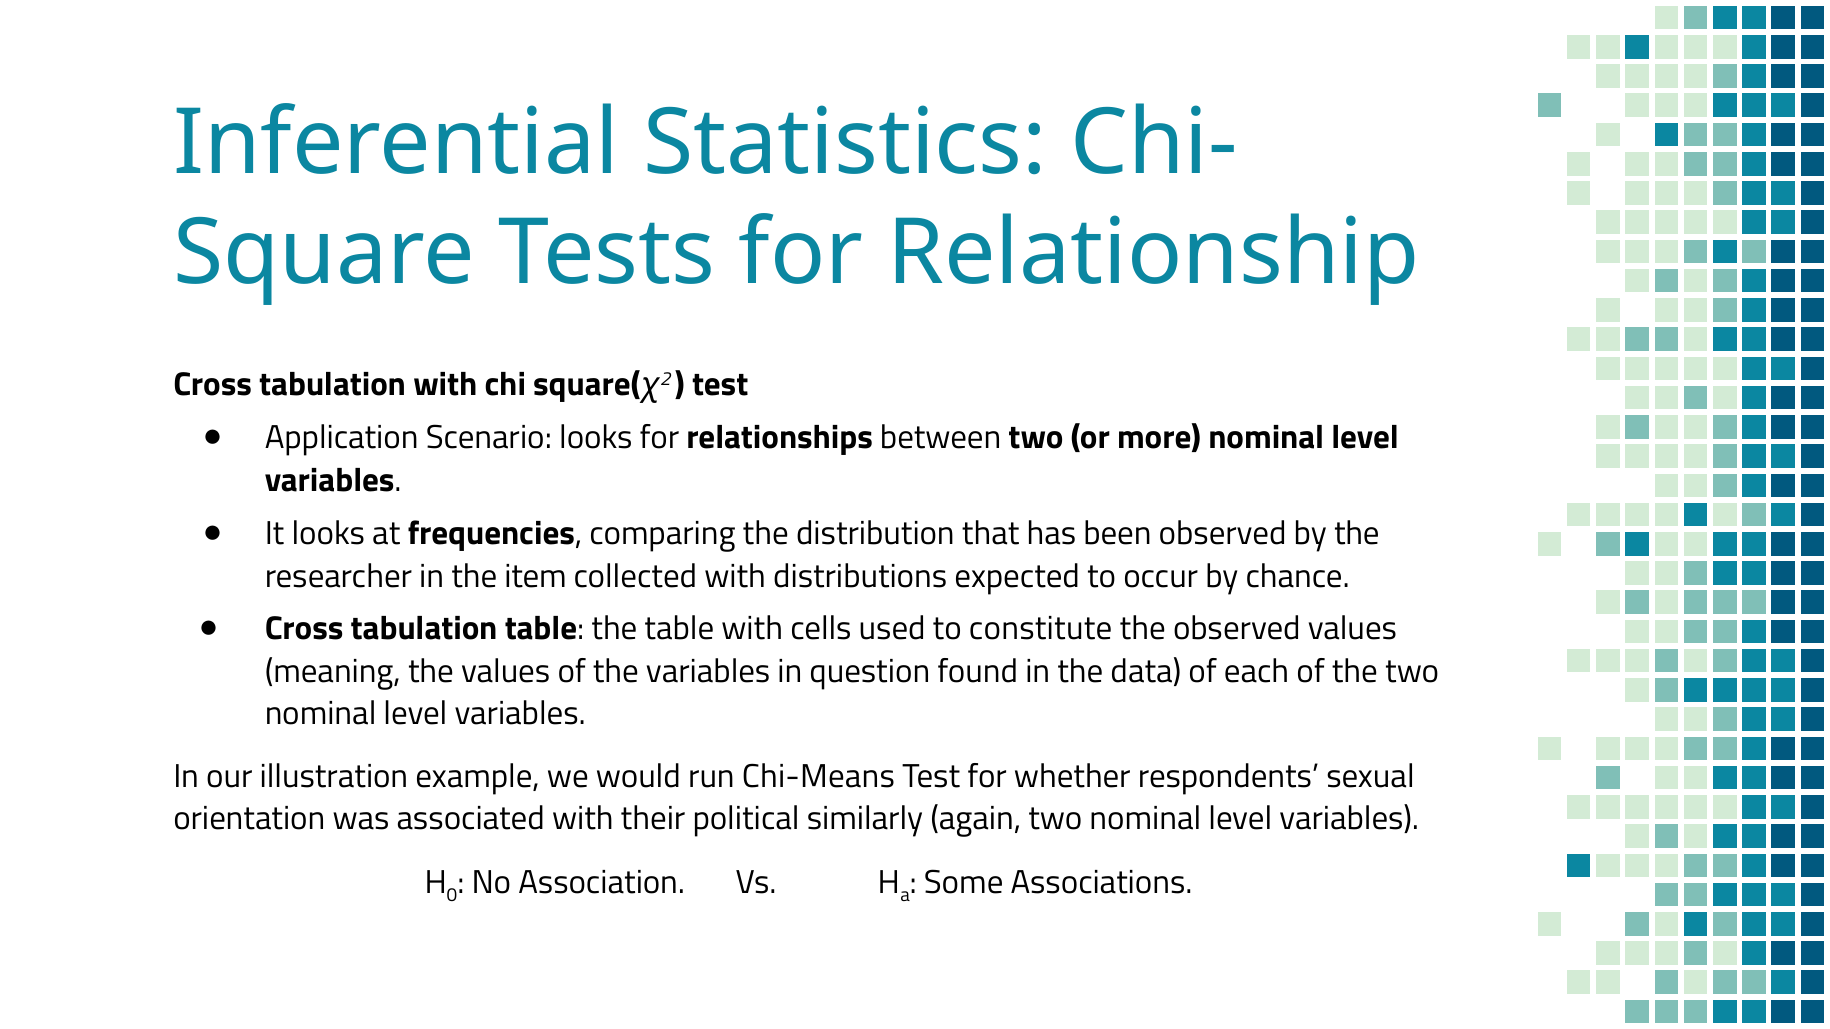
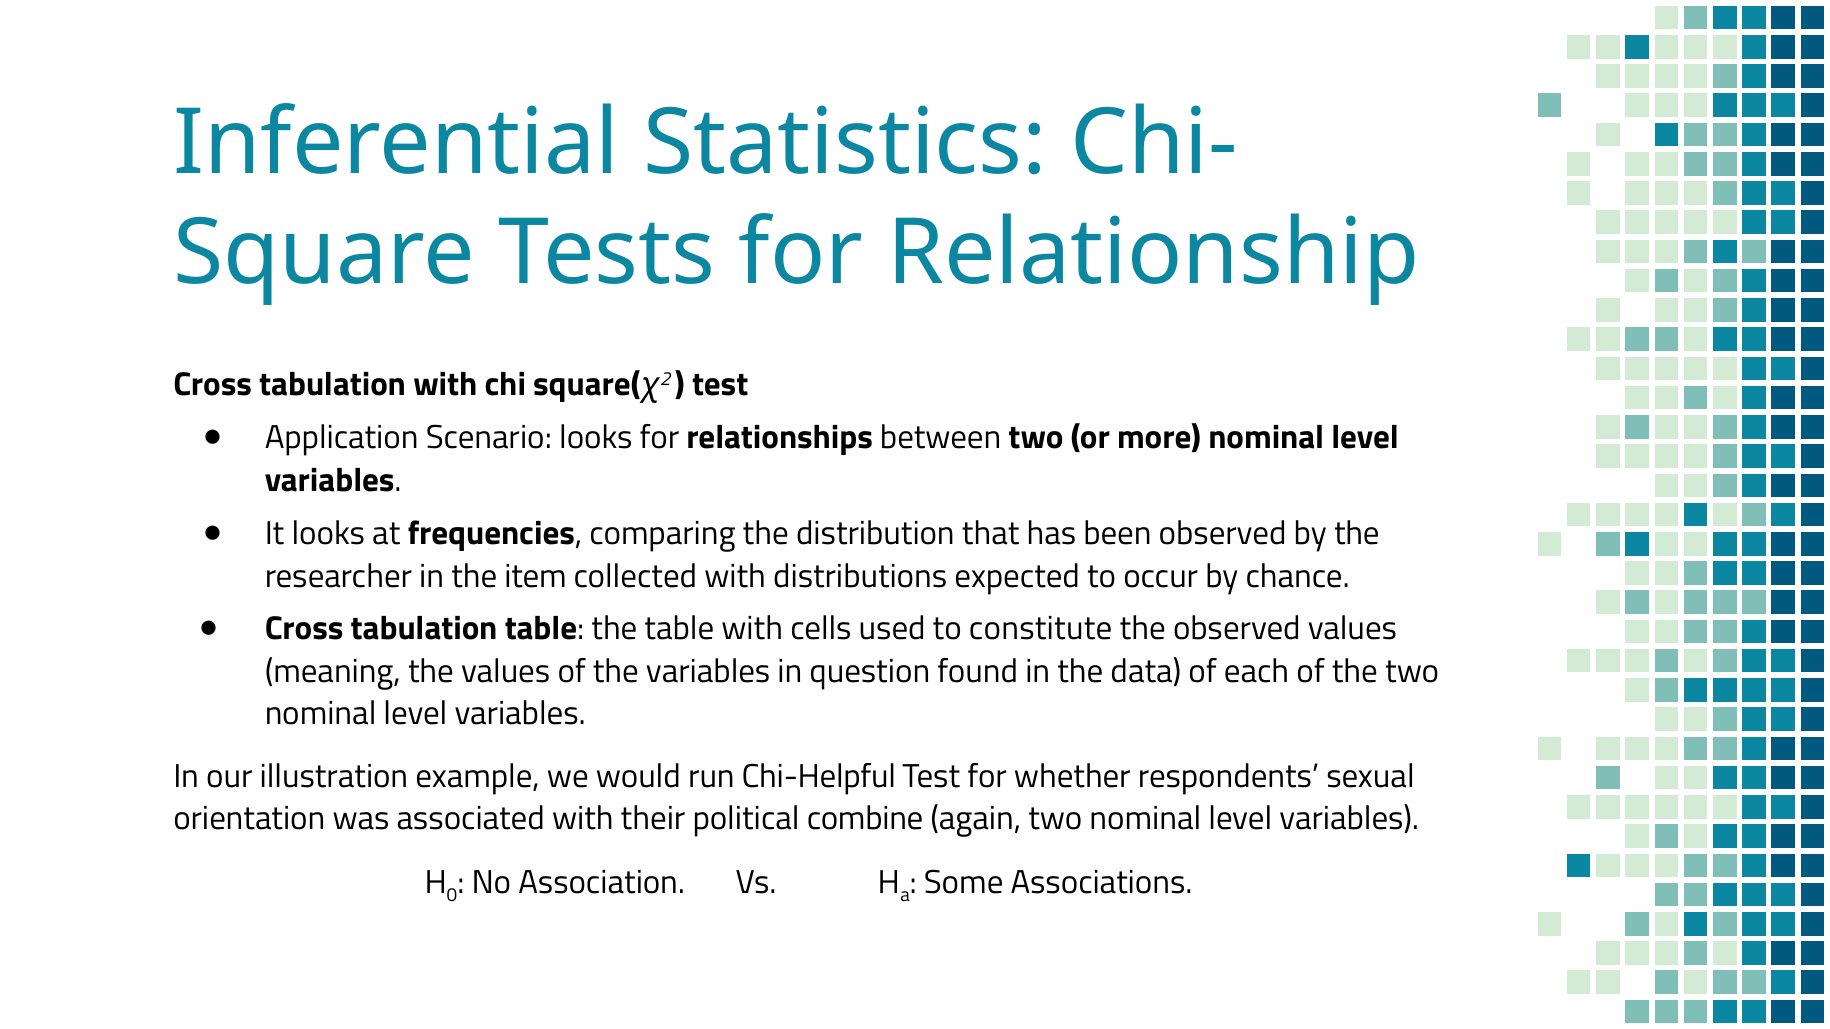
Chi-Means: Chi-Means -> Chi-Helpful (819, 777)
similarly: similarly -> combine (865, 819)
